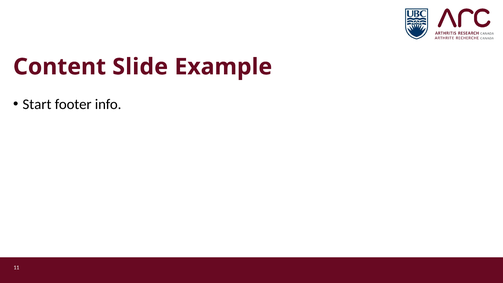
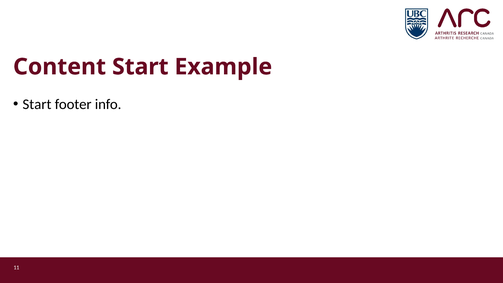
Content Slide: Slide -> Start (140, 67)
